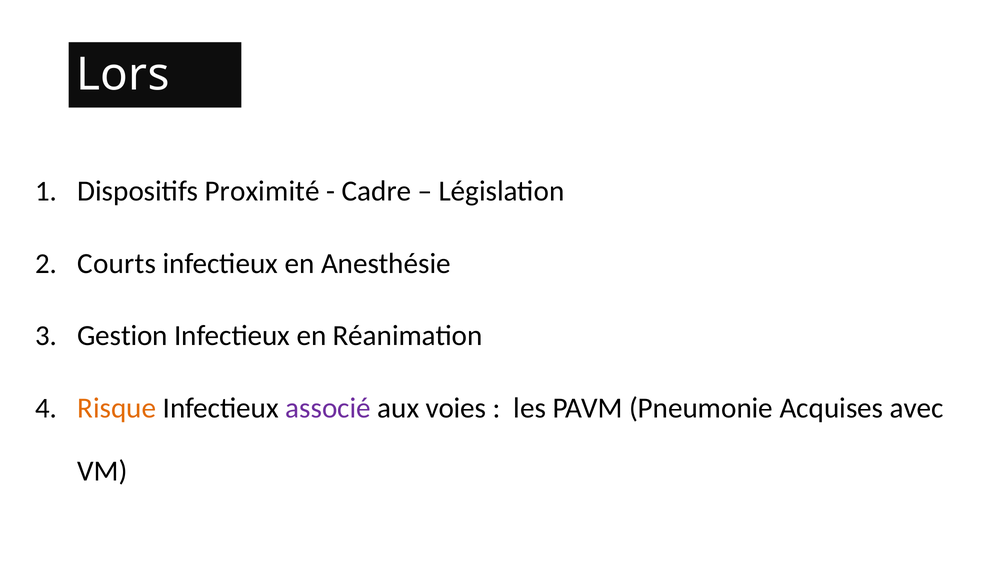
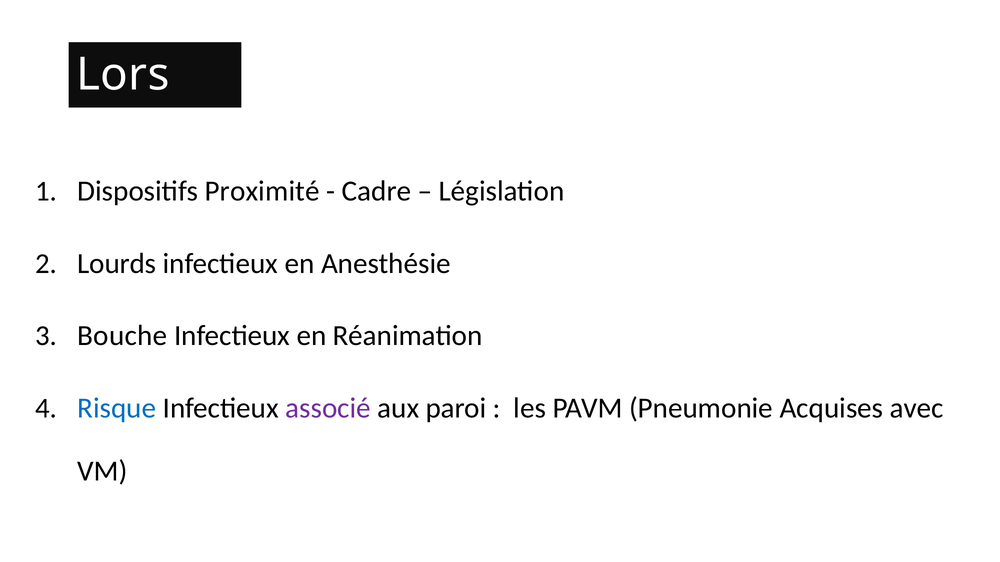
Courts: Courts -> Lourds (117, 264)
Gestion: Gestion -> Bouche (122, 336)
Risque colour: orange -> blue (117, 409)
voies: voies -> paroi (456, 409)
